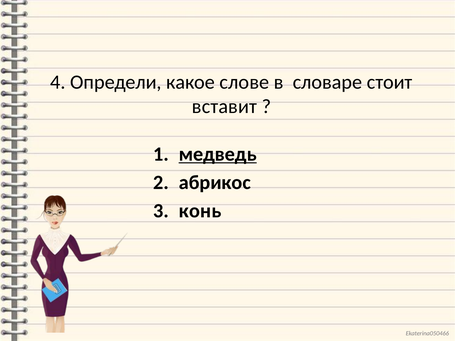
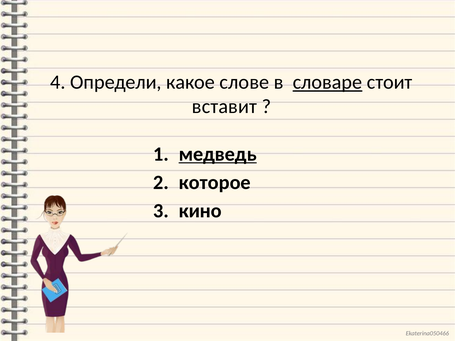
словаре underline: none -> present (328, 82)
абрикос: абрикос -> которое (215, 183)
конь: конь -> кино (200, 211)
